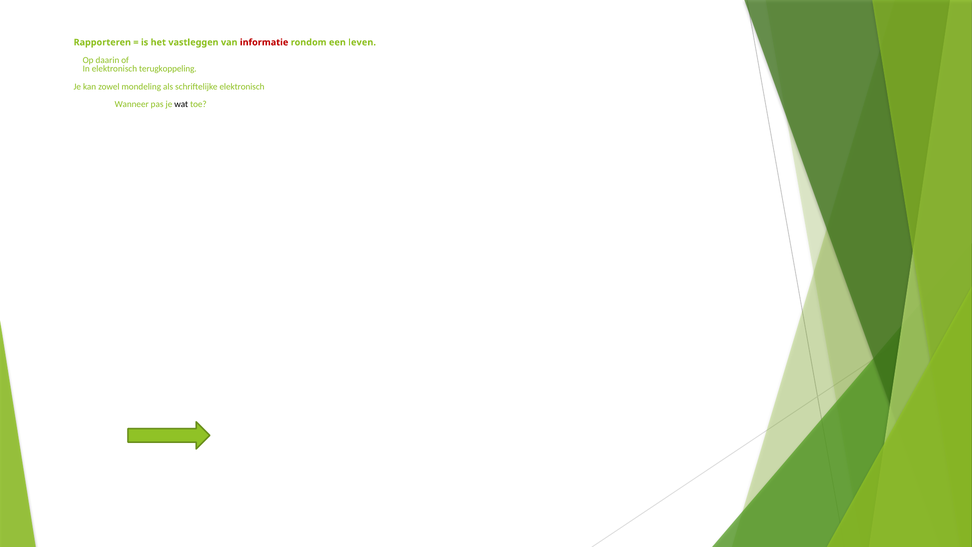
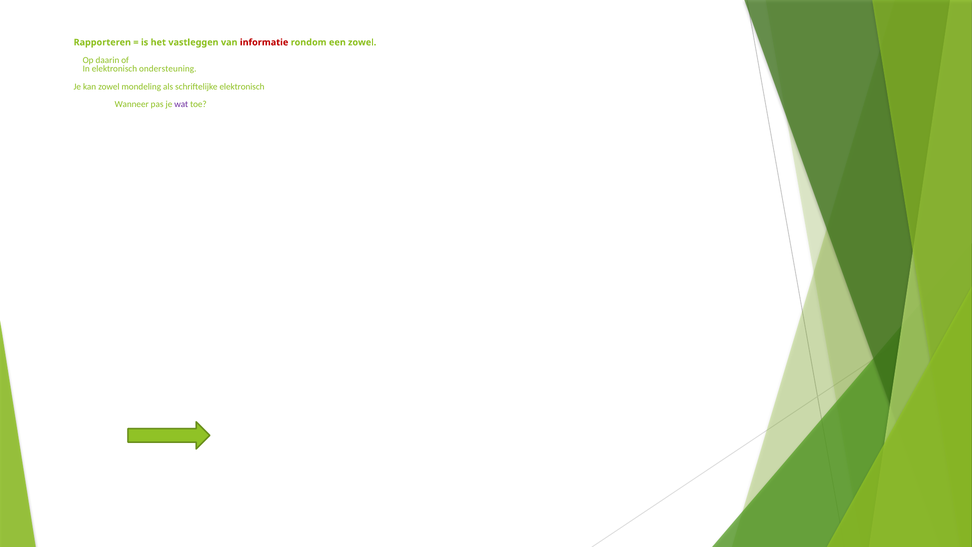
een leven: leven -> zowel (362, 42)
terugkoppeling: terugkoppeling -> ondersteuning (168, 69)
wat colour: black -> purple (181, 104)
